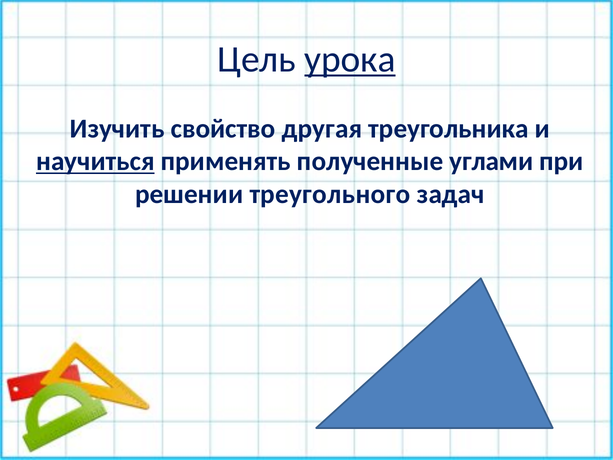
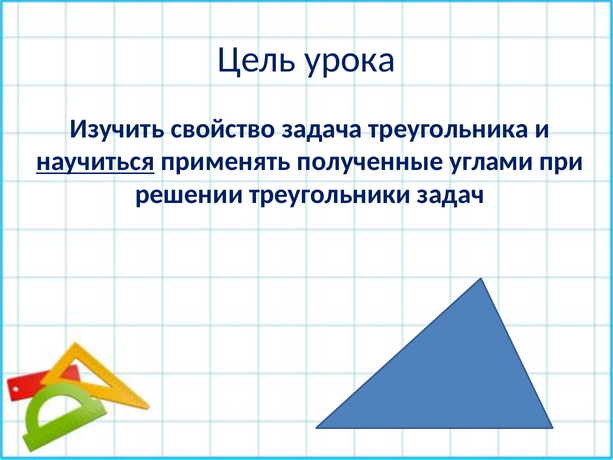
урока underline: present -> none (350, 59)
другая: другая -> задача (322, 129)
треугольного: треугольного -> треугольники (330, 194)
